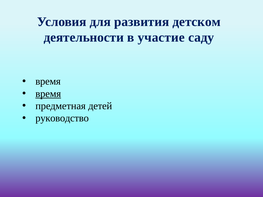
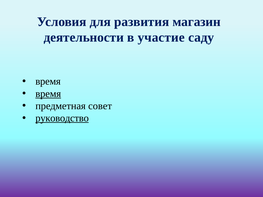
детском: детском -> магазин (197, 22)
детей: детей -> совет (100, 106)
руководство underline: none -> present (62, 118)
